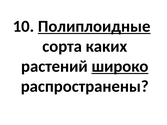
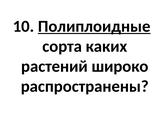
широко underline: present -> none (120, 66)
